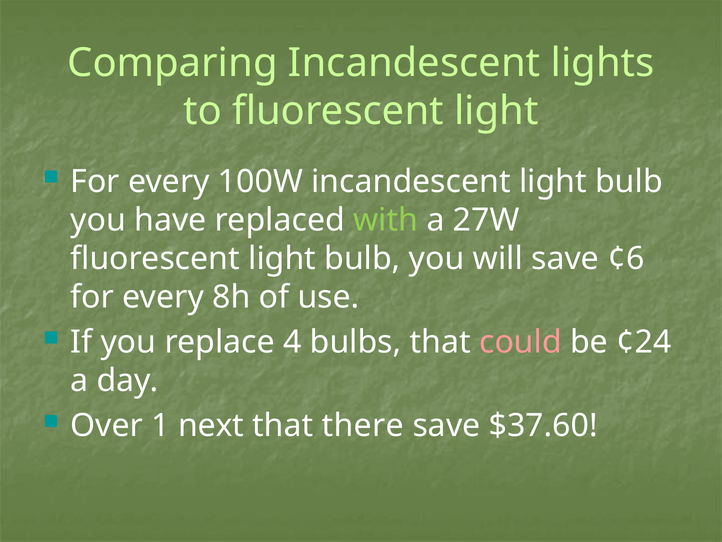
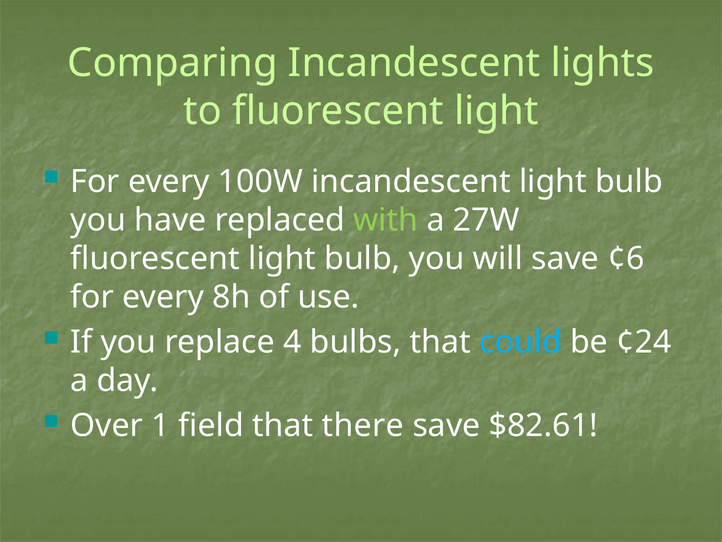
could colour: pink -> light blue (520, 342)
next: next -> field (211, 425)
$37.60: $37.60 -> $82.61 (543, 425)
